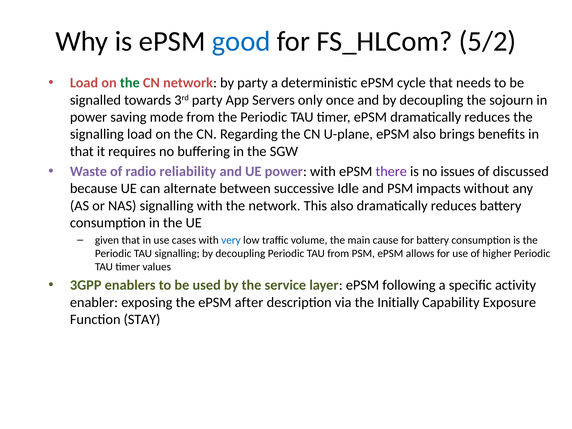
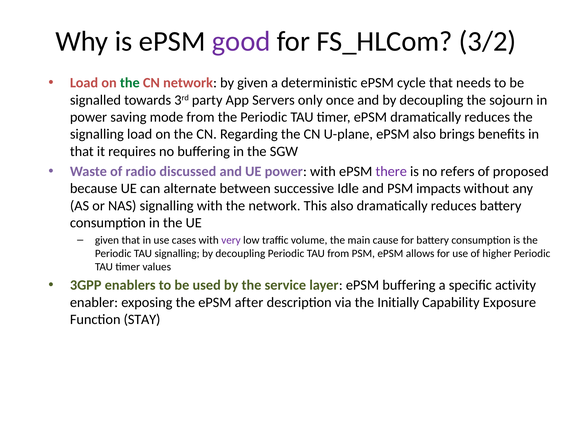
good colour: blue -> purple (241, 41)
5/2: 5/2 -> 3/2 (488, 41)
by party: party -> given (253, 83)
reliability: reliability -> discussed (188, 171)
issues: issues -> refers (457, 171)
discussed: discussed -> proposed (521, 171)
very colour: blue -> purple (231, 240)
ePSM following: following -> buffering (409, 285)
